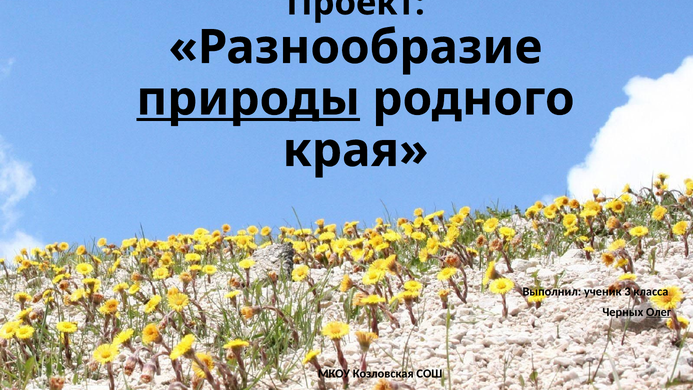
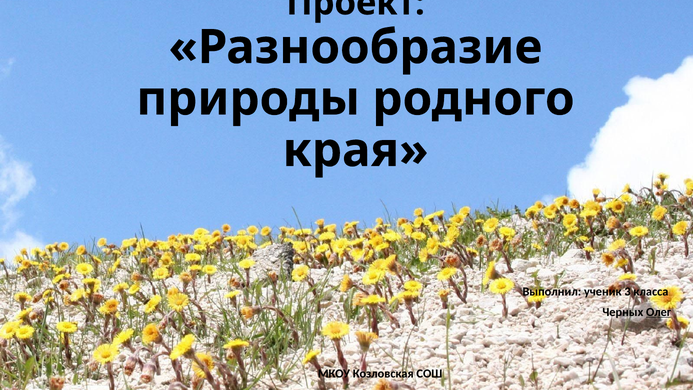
природы underline: present -> none (248, 99)
